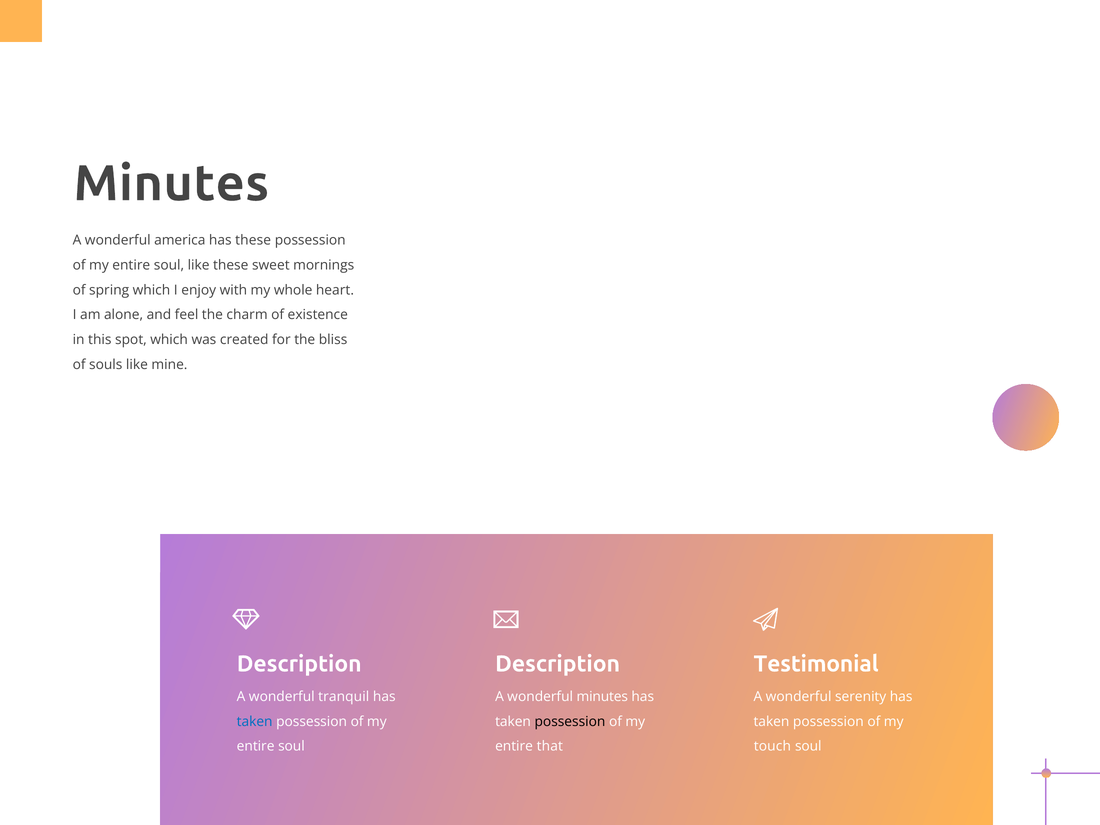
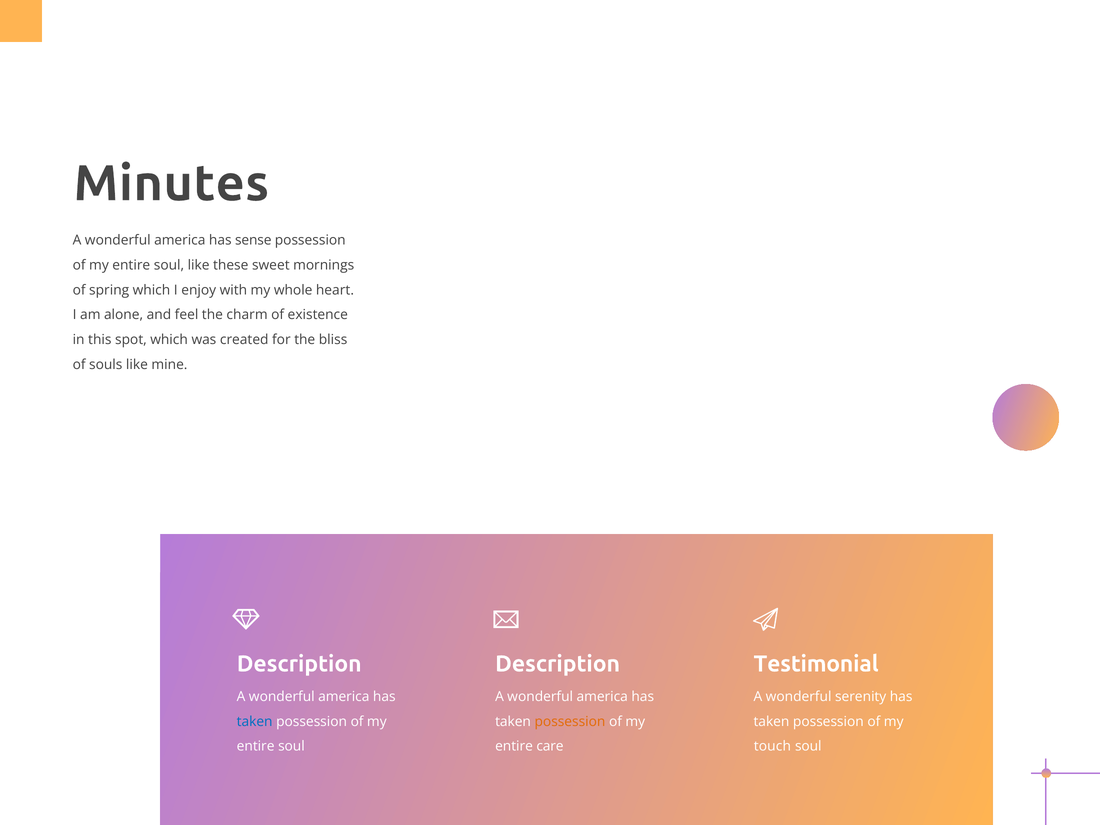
has these: these -> sense (253, 240)
tranquil: tranquil -> america (344, 697)
minutes: minutes -> america (602, 697)
possession colour: black -> orange (570, 722)
that: that -> care (550, 746)
